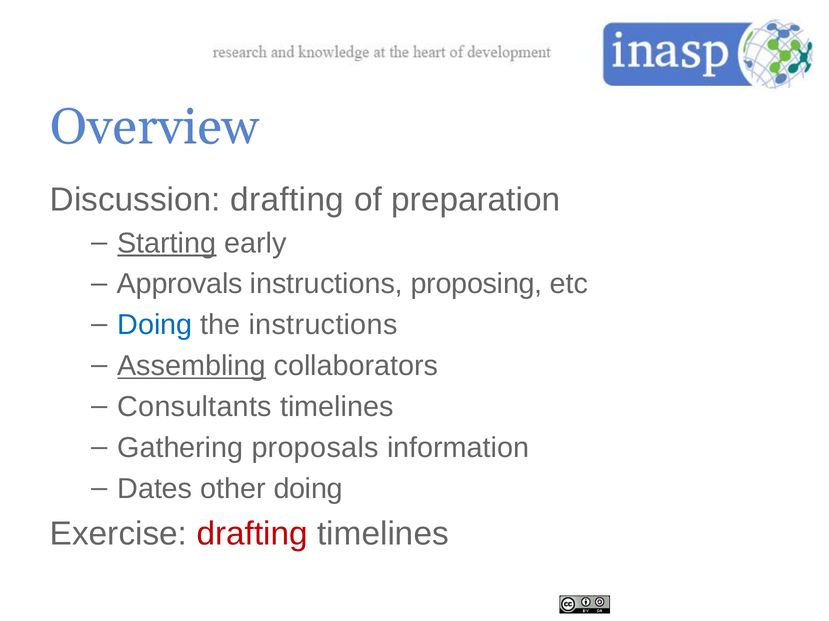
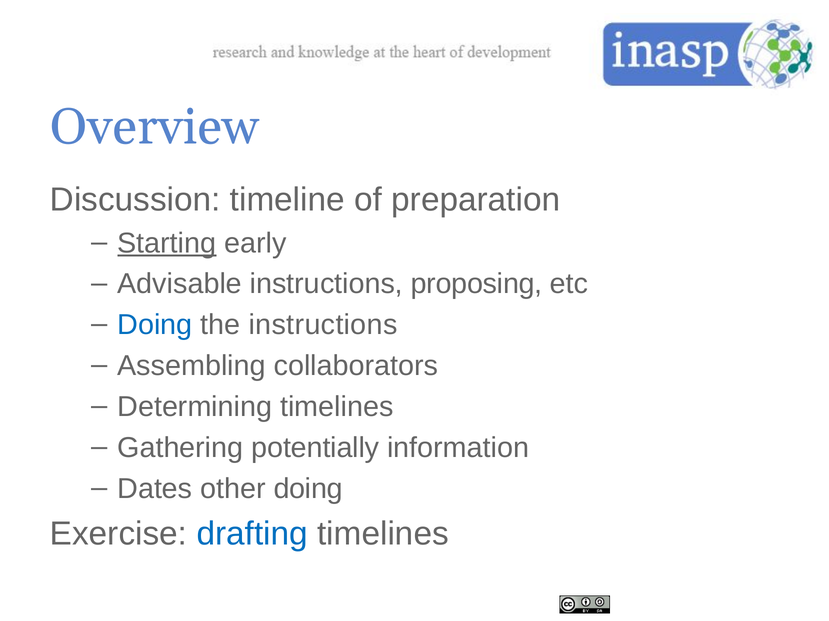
Discussion drafting: drafting -> timeline (287, 200)
Approvals: Approvals -> Advisable (180, 284)
Assembling underline: present -> none (192, 366)
Consultants: Consultants -> Determining (195, 407)
proposals: proposals -> potentially (315, 448)
drafting colour: red -> blue (252, 534)
